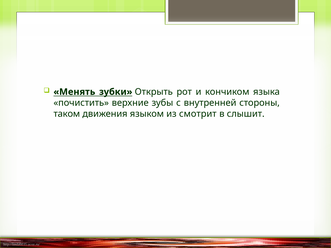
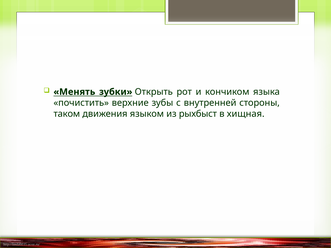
смотрит: смотрит -> рыхбыст (198, 114)
слышит: слышит -> хищная (246, 114)
